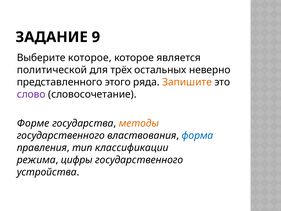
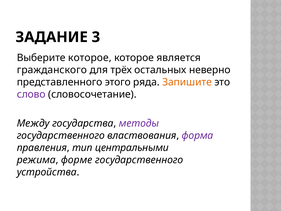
9: 9 -> 3 (96, 37)
политической: политической -> гражданского (52, 70)
Форме: Форме -> Между (33, 123)
методы colour: orange -> purple (139, 123)
форма colour: blue -> purple (198, 135)
классификации: классификации -> центральными (132, 148)
цифры: цифры -> форме (77, 160)
